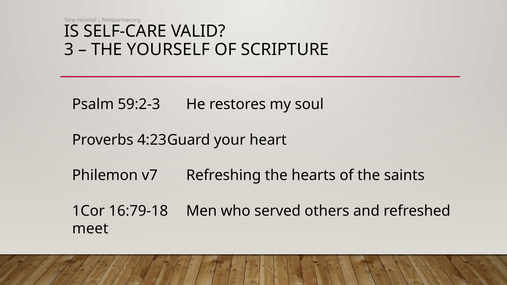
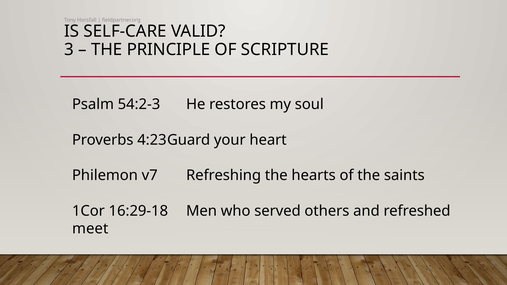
YOURSELF: YOURSELF -> PRINCIPLE (169, 49)
59:2-3: 59:2-3 -> 54:2-3 (139, 104)
16:79-18: 16:79-18 -> 16:29-18 (138, 211)
